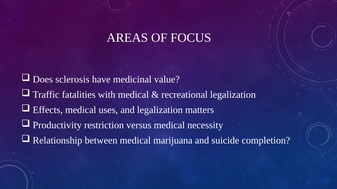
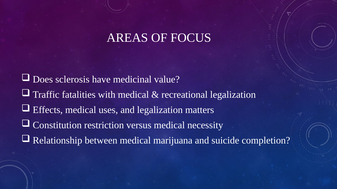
Productivity: Productivity -> Constitution (57, 126)
